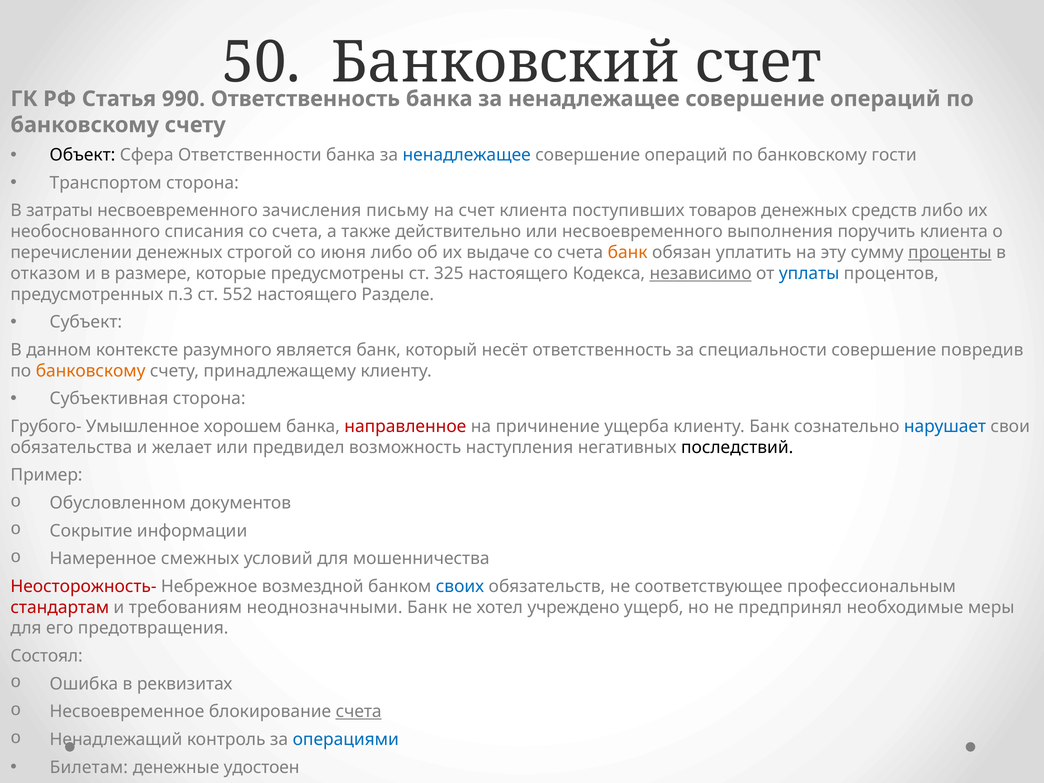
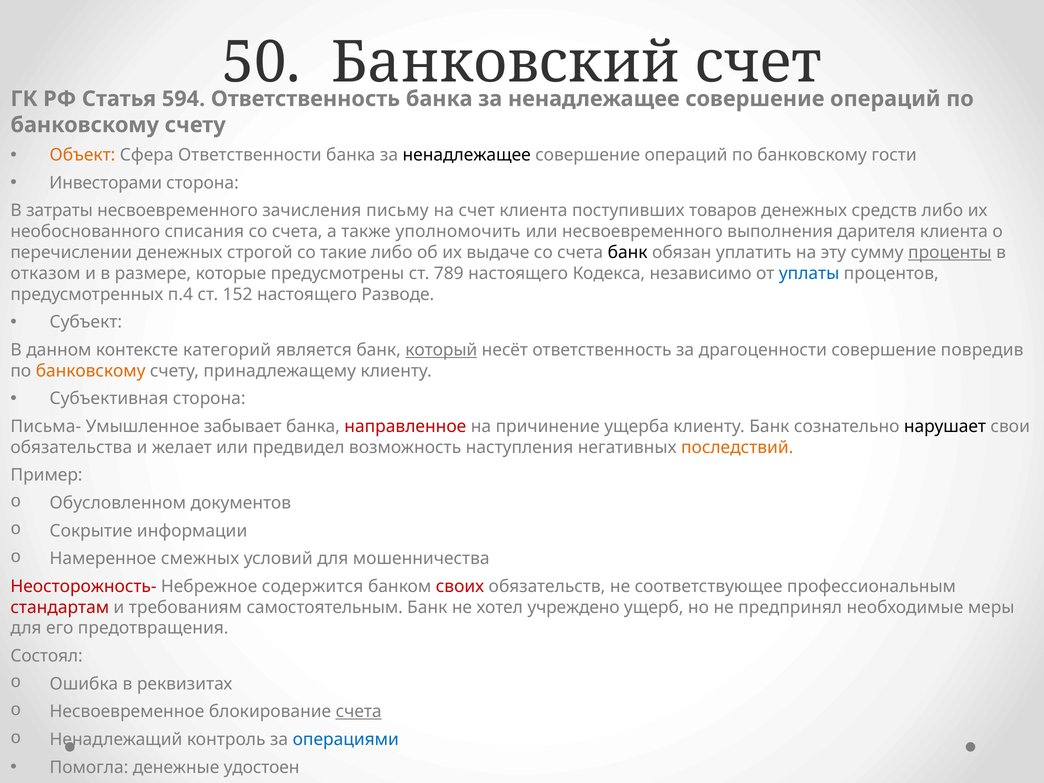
990: 990 -> 594 (184, 99)
Объект colour: black -> orange (82, 155)
ненадлежащее colour: blue -> black (467, 155)
Транспортом: Транспортом -> Инвесторами (106, 183)
действительно: действительно -> уполномочить (458, 232)
поручить: поручить -> дарителя (876, 232)
июня: июня -> такие (343, 253)
банк colour: orange -> black (628, 253)
325: 325 -> 789 (449, 273)
независимо underline: present -> none (701, 273)
п.3: п.3 -> п.4 (180, 294)
552: 552 -> 152 (238, 294)
Разделе: Разделе -> Разводе (398, 294)
разумного: разумного -> категорий (227, 350)
который underline: none -> present (441, 350)
специальности: специальности -> драгоценности (763, 350)
Грубого-: Грубого- -> Письма- (46, 426)
хорошем: хорошем -> забывает (243, 426)
нарушает colour: blue -> black (945, 426)
последствий colour: black -> orange (737, 447)
возмездной: возмездной -> содержится (313, 586)
своих colour: blue -> red (460, 586)
неоднозначными: неоднозначными -> самостоятельным (325, 607)
Билетам: Билетам -> Помогла (89, 767)
